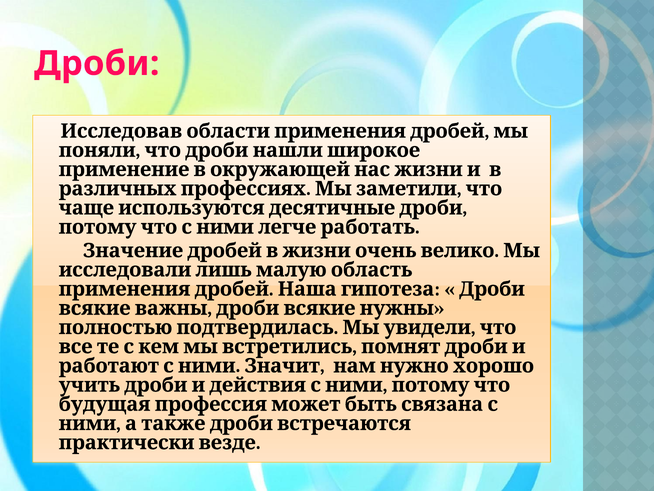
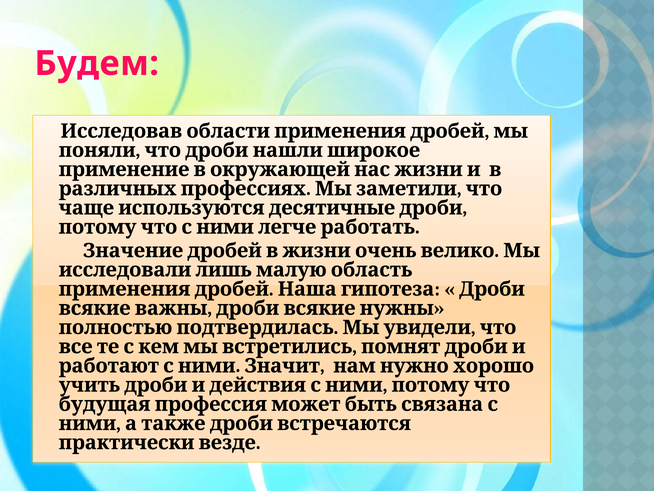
Дроби: Дроби -> Будем (97, 63)
